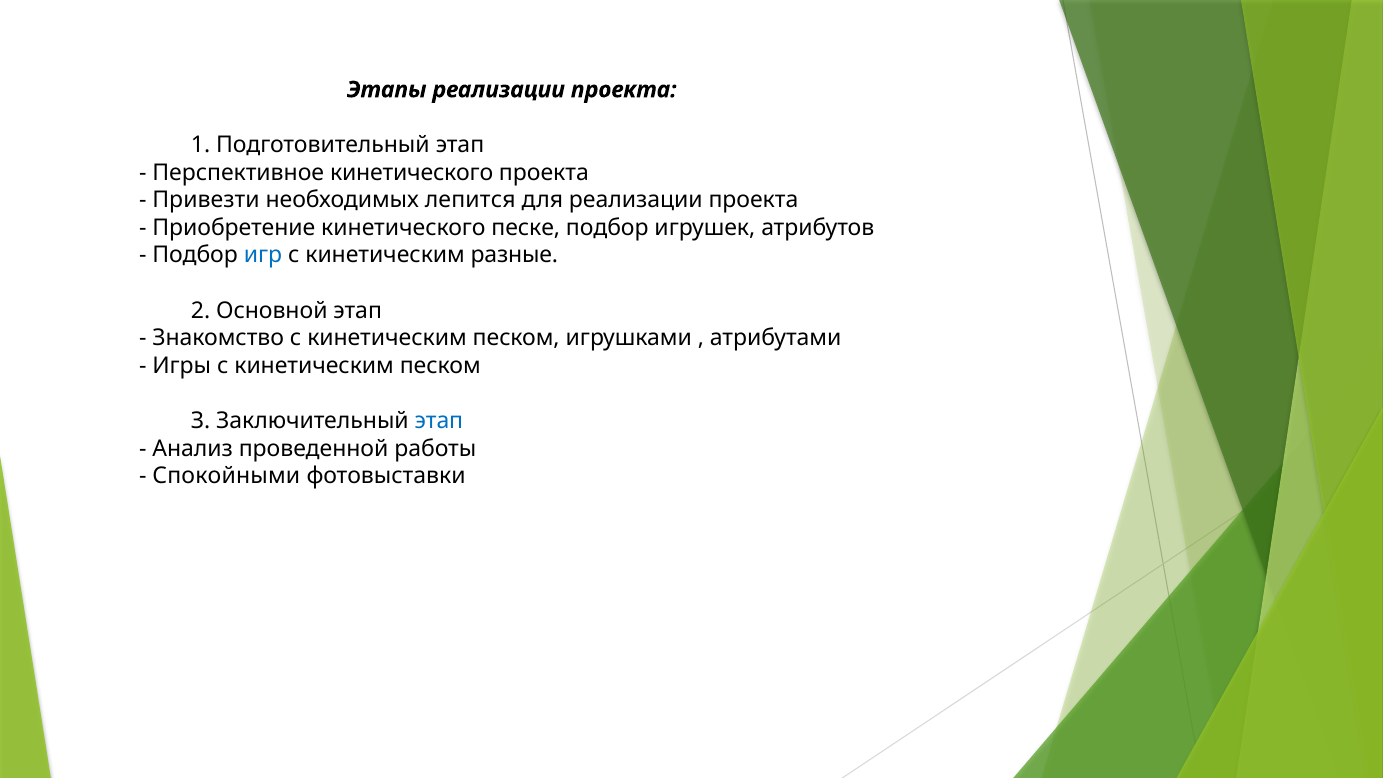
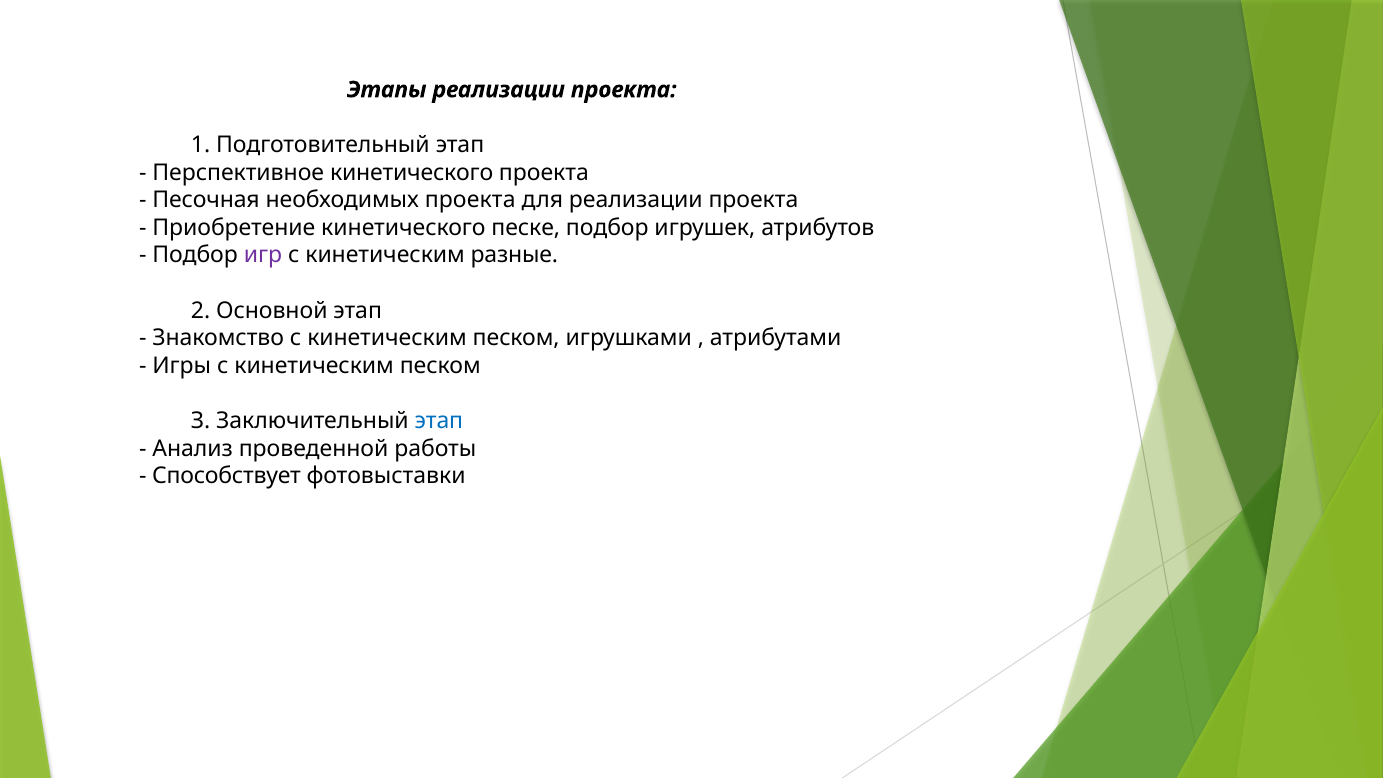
Привезти: Привезти -> Песочная (206, 200)
необходимых лепится: лепится -> проекта (470, 200)
игр colour: blue -> purple (263, 255)
Спокойными: Спокойными -> Способствует (227, 476)
